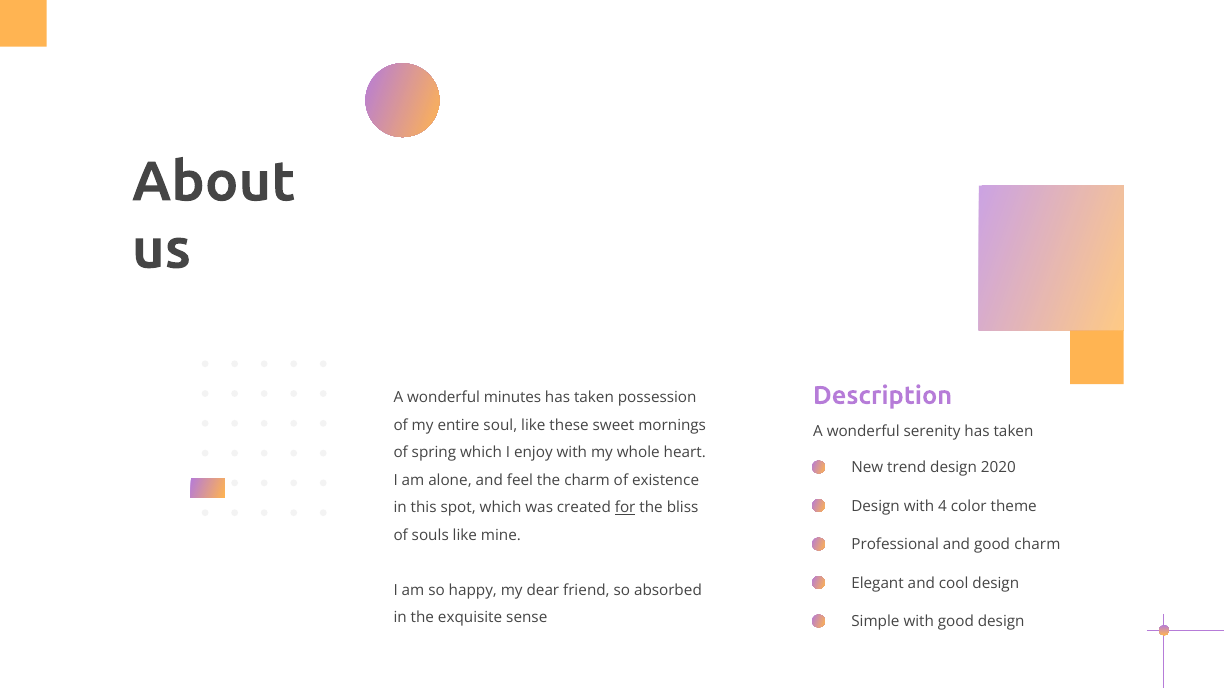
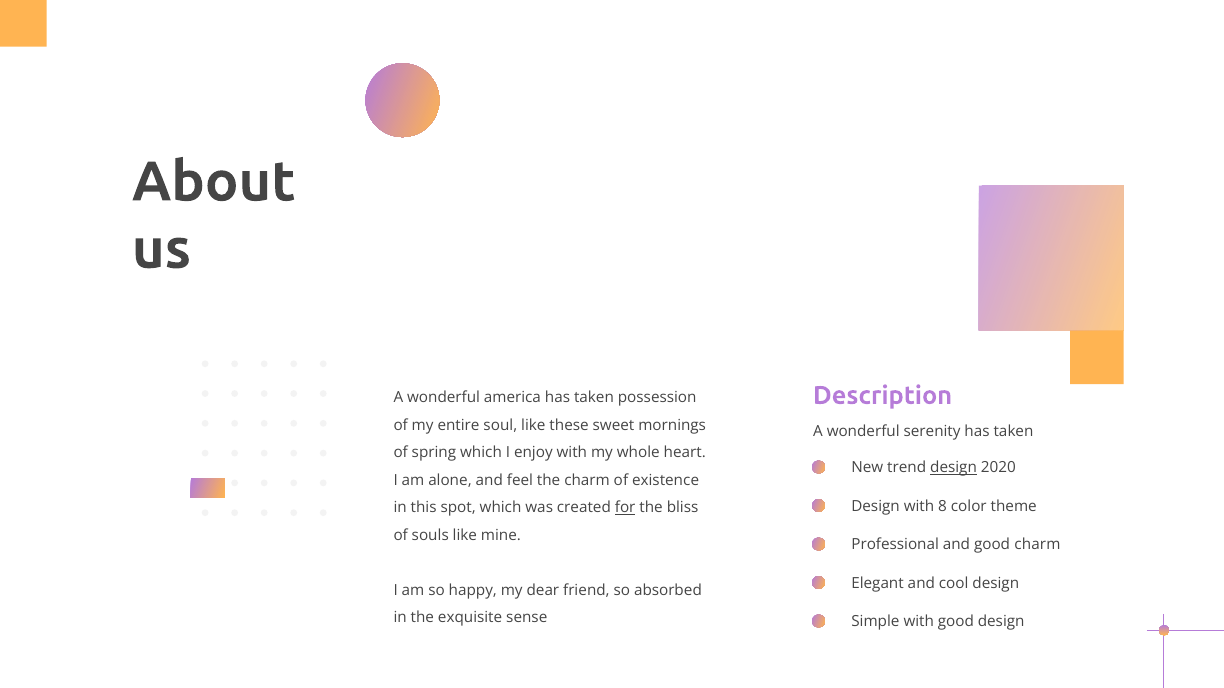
minutes: minutes -> america (512, 398)
design underline: none -> present (954, 468)
4: 4 -> 8 (943, 506)
